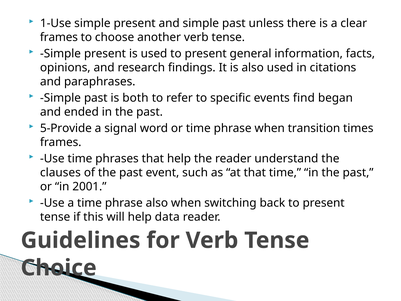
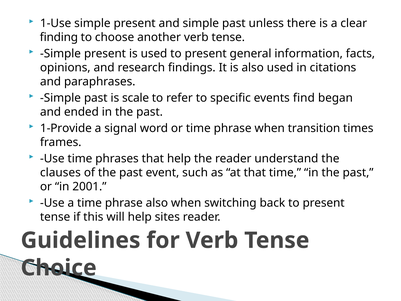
frames: frames -> finding (59, 37)
both: both -> scale (136, 98)
5-Provide: 5-Provide -> 1-Provide (66, 128)
data: data -> sites (167, 217)
